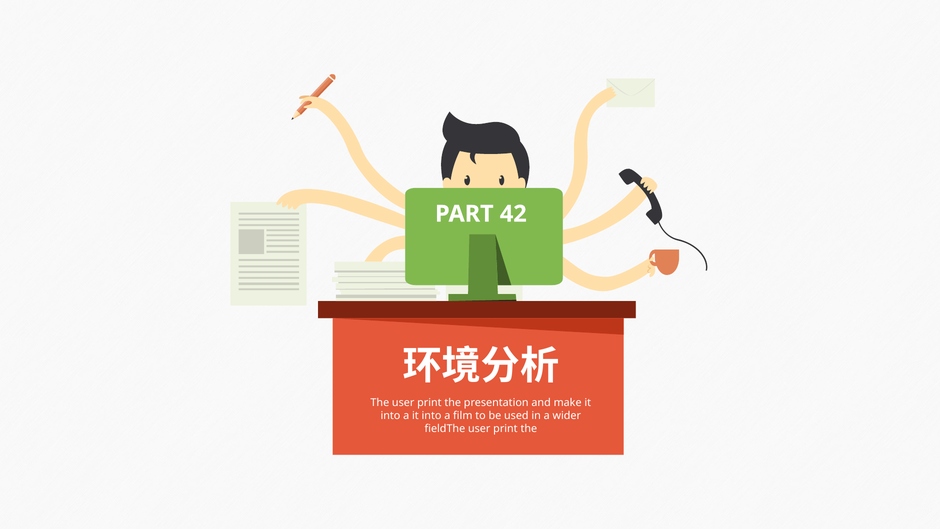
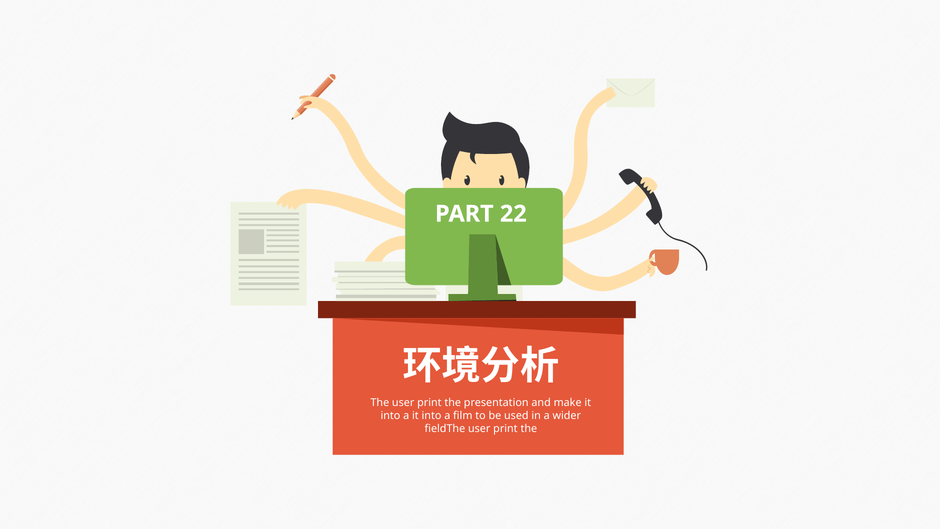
42: 42 -> 22 (513, 214)
